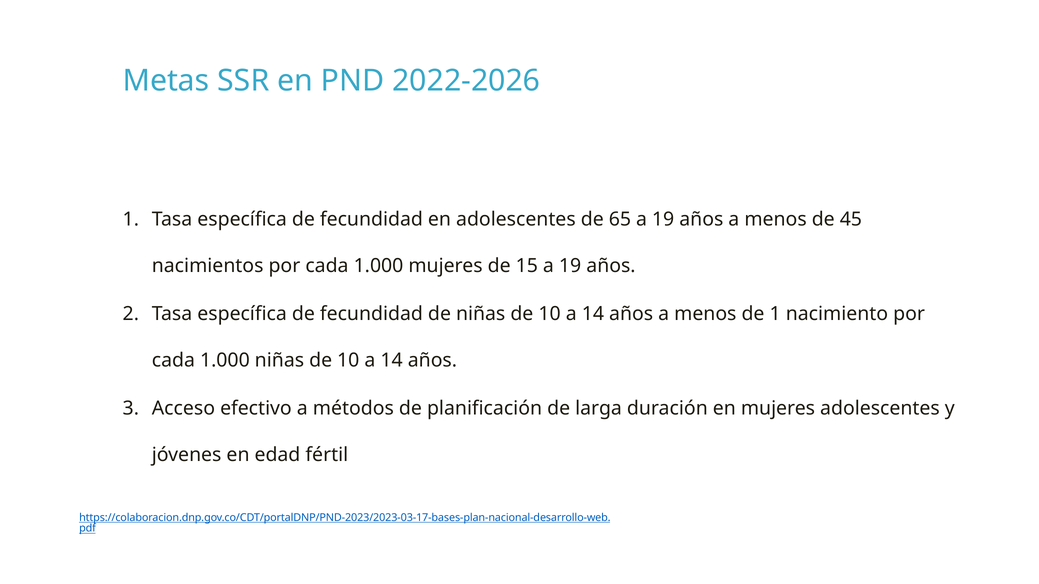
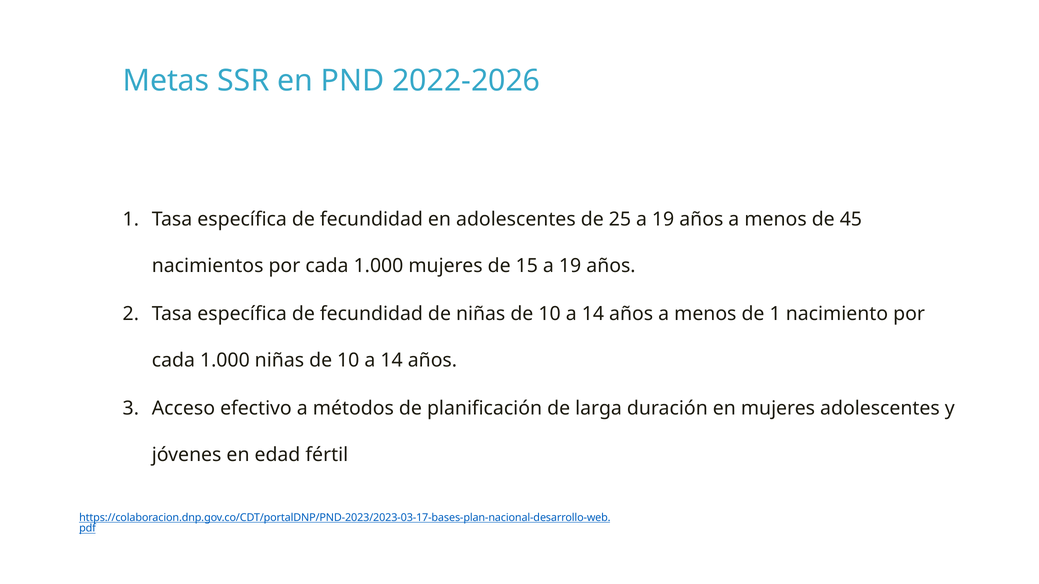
65: 65 -> 25 (620, 219)
